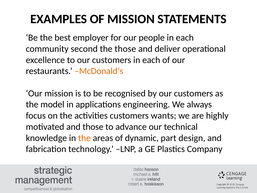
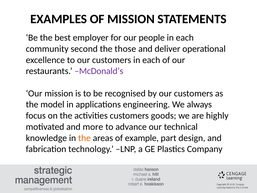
McDonald’s colour: orange -> purple (99, 71)
wants: wants -> goods (164, 116)
and those: those -> more (93, 127)
dynamic: dynamic -> example (142, 138)
